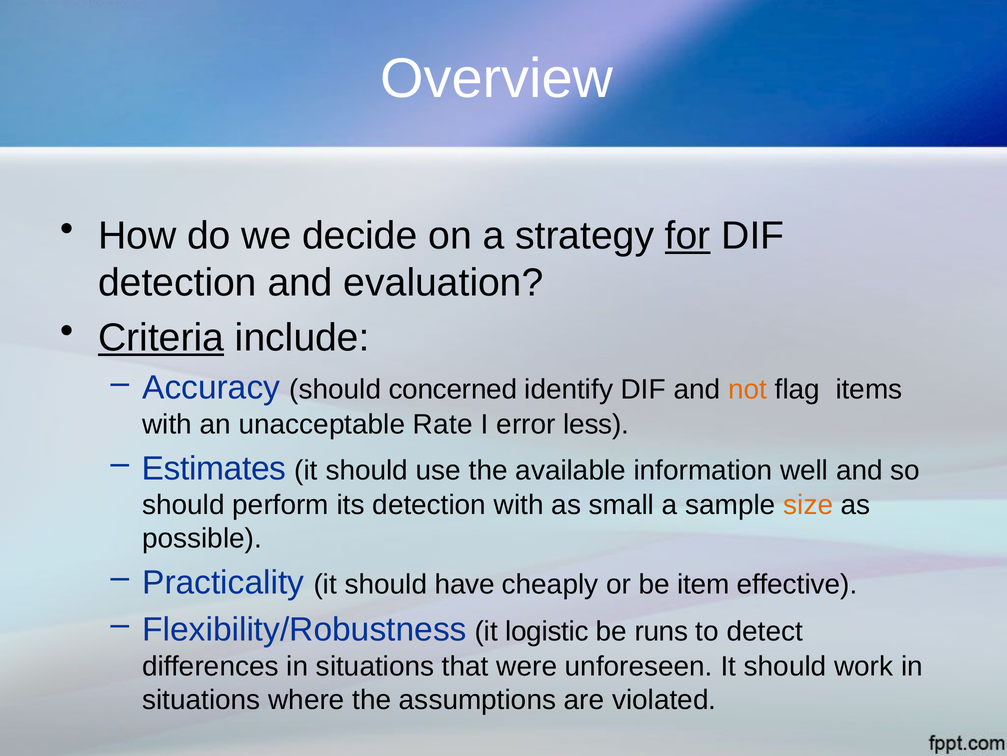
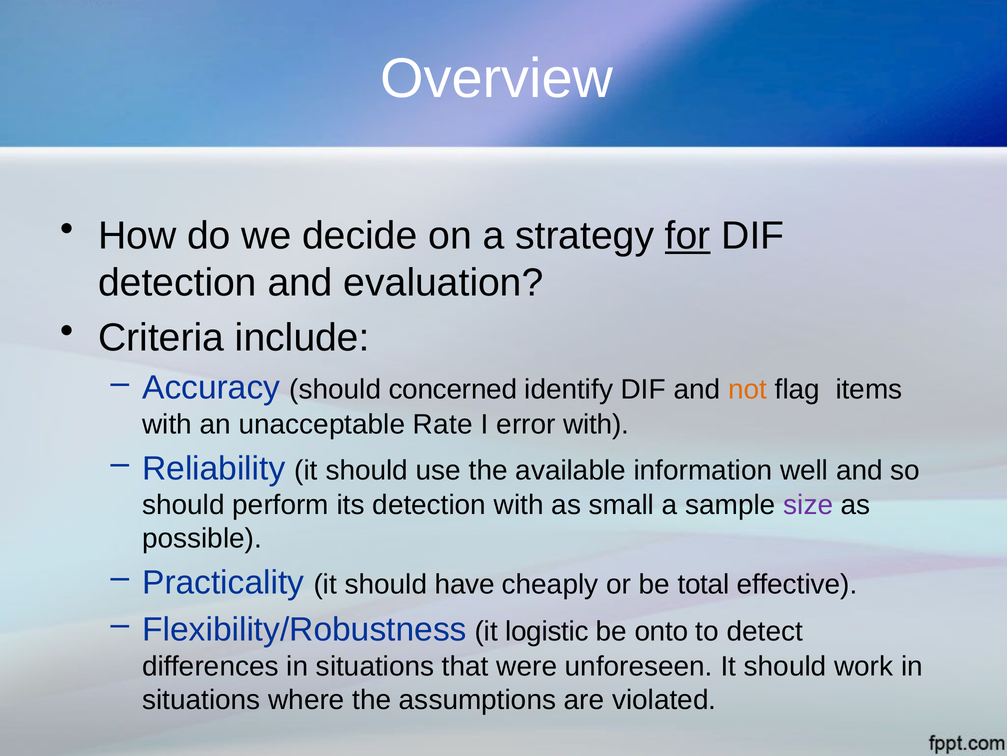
Criteria underline: present -> none (161, 338)
error less: less -> with (596, 424)
Estimates: Estimates -> Reliability (214, 468)
size colour: orange -> purple (808, 505)
item: item -> total (703, 584)
runs: runs -> onto (661, 631)
